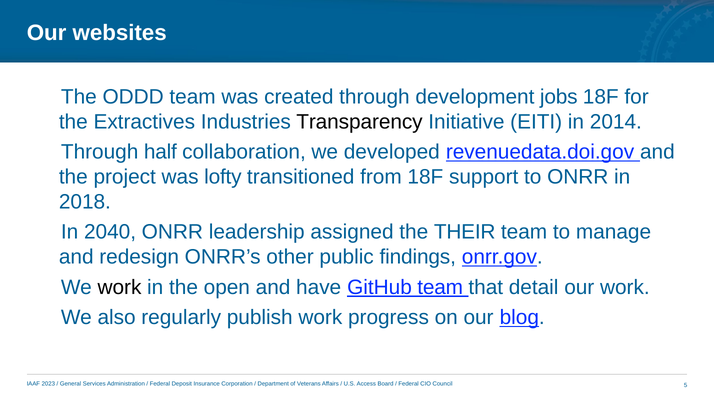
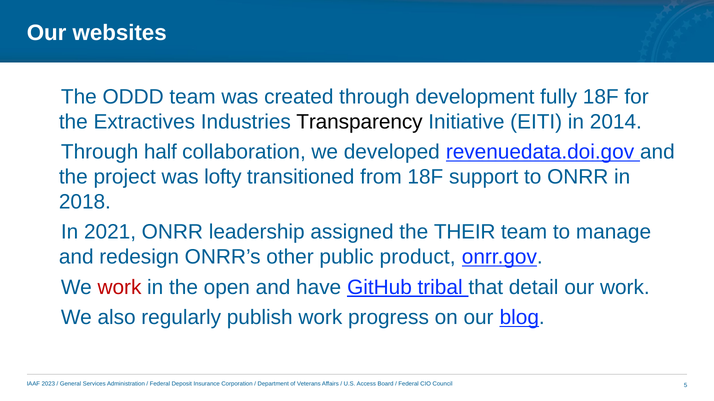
jobs: jobs -> fully (559, 97)
2040: 2040 -> 2021 (110, 232)
findings: findings -> product (418, 257)
work colour: black -> red (119, 288)
GitHub team: team -> tribal (440, 288)
